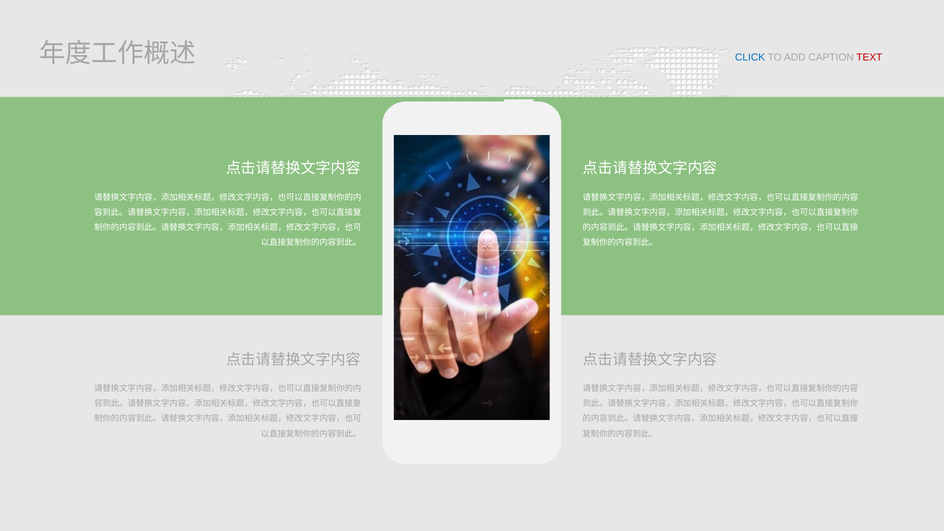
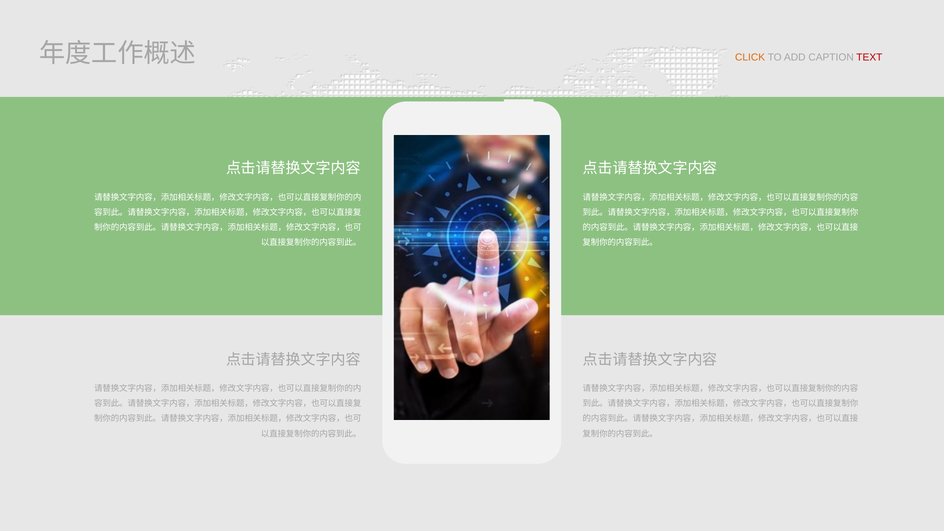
CLICK colour: blue -> orange (750, 57)
